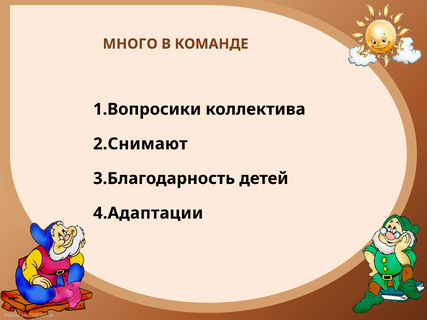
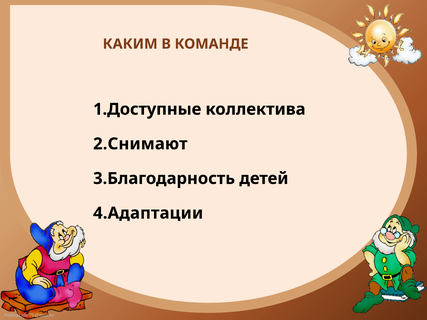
МНОГО: МНОГО -> КАКИМ (130, 44)
1.Вопросики: 1.Вопросики -> 1.Доступные (147, 109)
